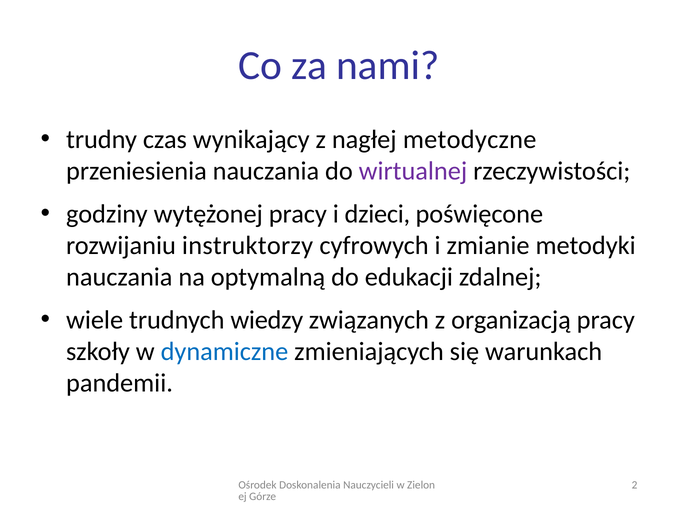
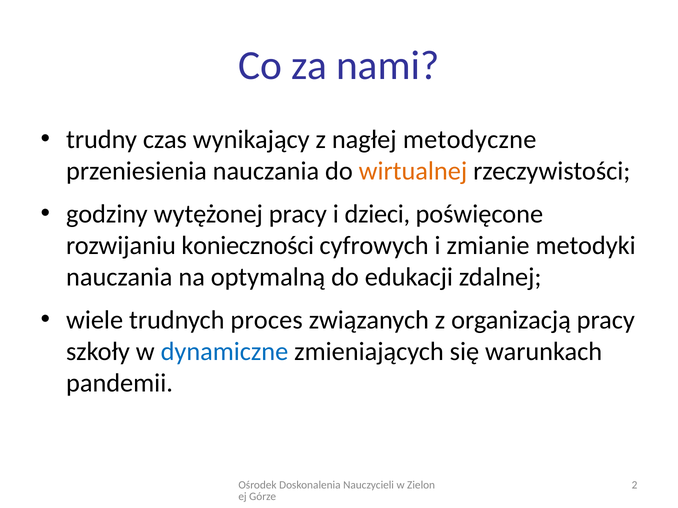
wirtualnej colour: purple -> orange (413, 171)
instruktorzy: instruktorzy -> konieczności (248, 246)
wiedzy: wiedzy -> proces (267, 320)
